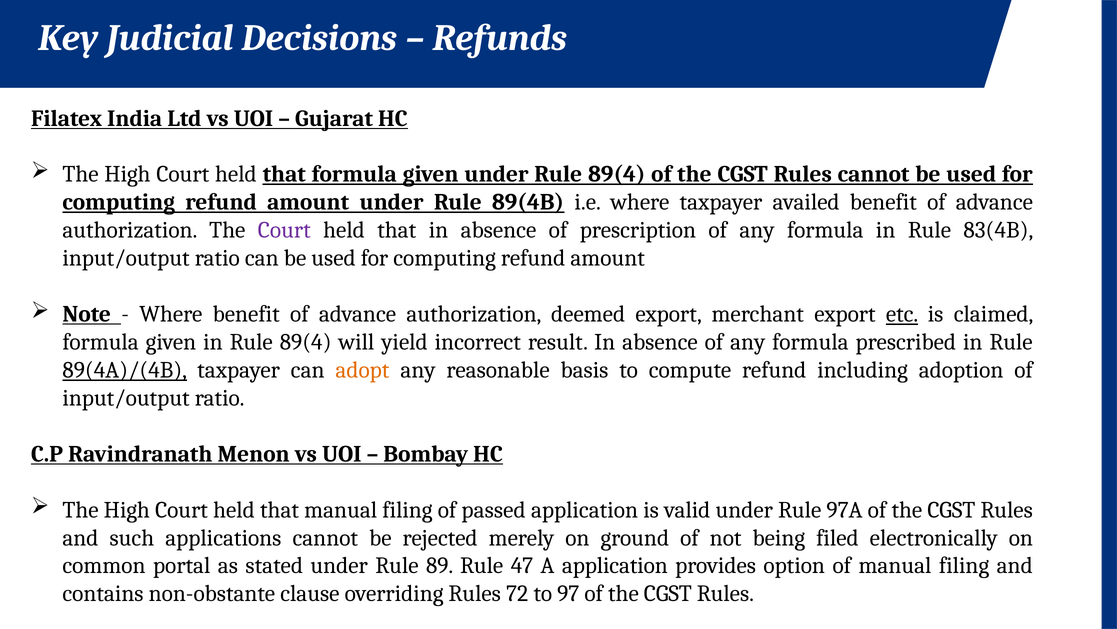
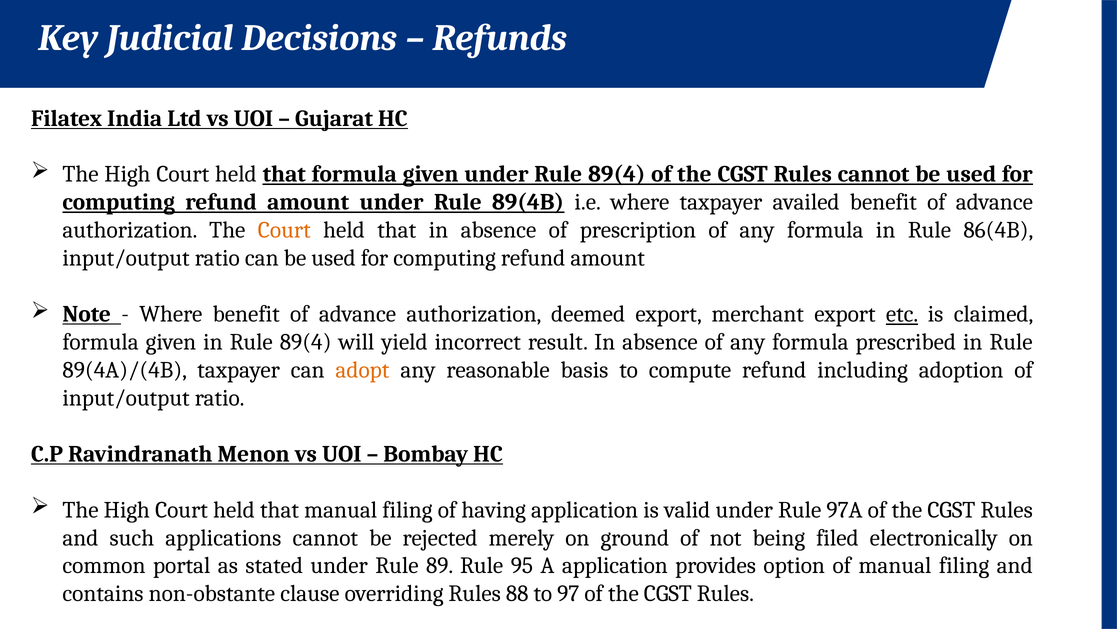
Court colour: purple -> orange (284, 230)
83(4B: 83(4B -> 86(4B (998, 230)
89(4A)/(4B underline: present -> none (125, 370)
passed: passed -> having (494, 509)
47: 47 -> 95 (522, 565)
72: 72 -> 88 (517, 593)
